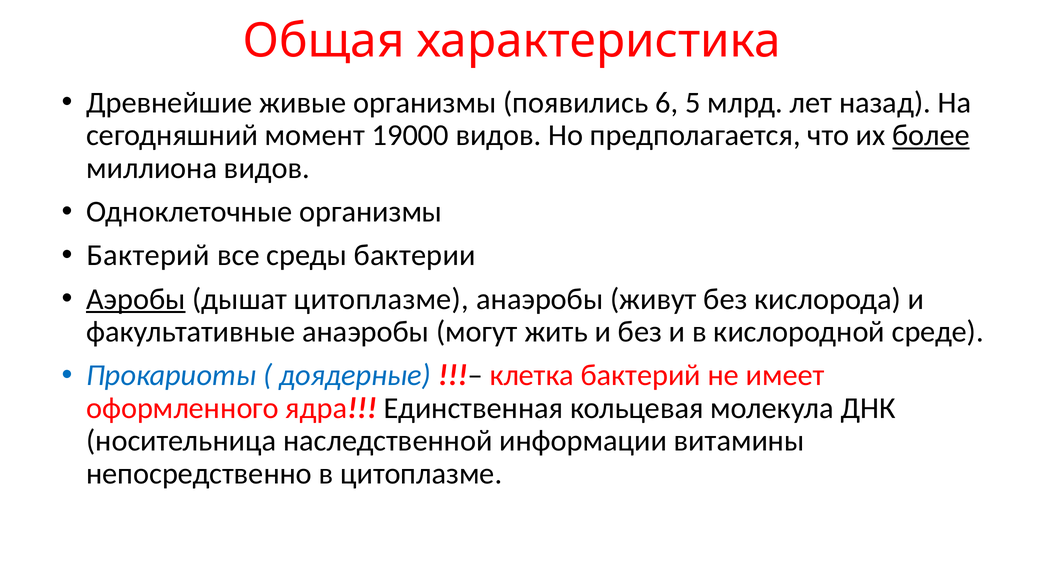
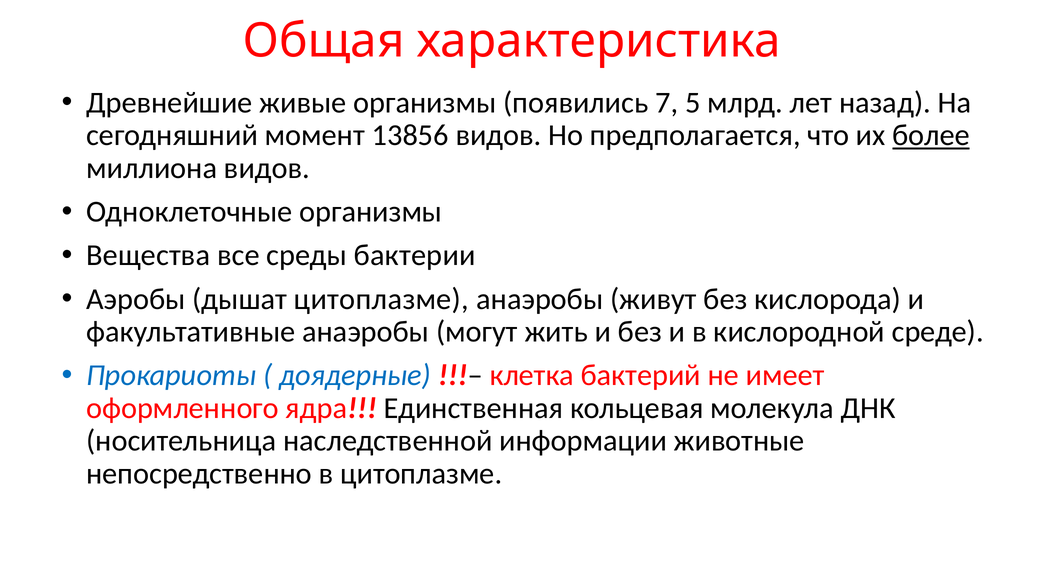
6: 6 -> 7 (667, 103)
19000: 19000 -> 13856 (410, 135)
Бактерий: Бактерий -> Вещества (148, 255)
Аэробы underline: present -> none (136, 299)
витамины: витамины -> животные (739, 441)
